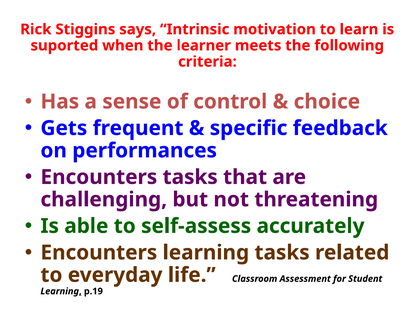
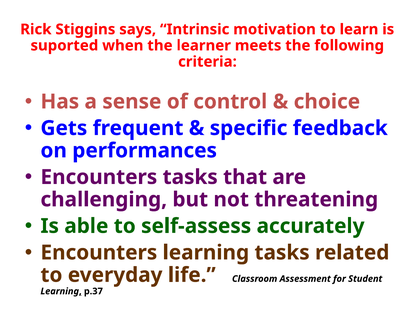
p.19: p.19 -> p.37 (93, 291)
